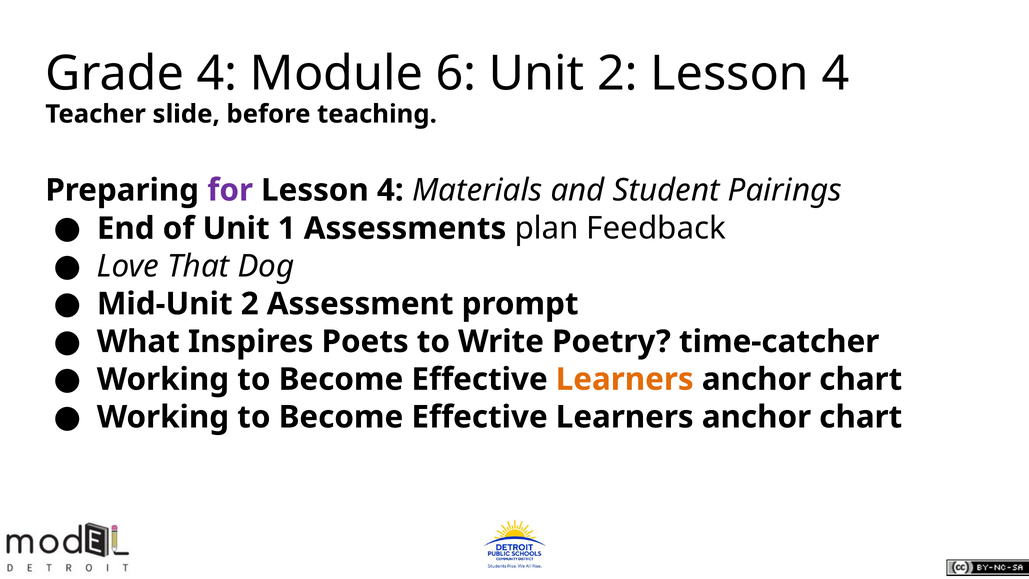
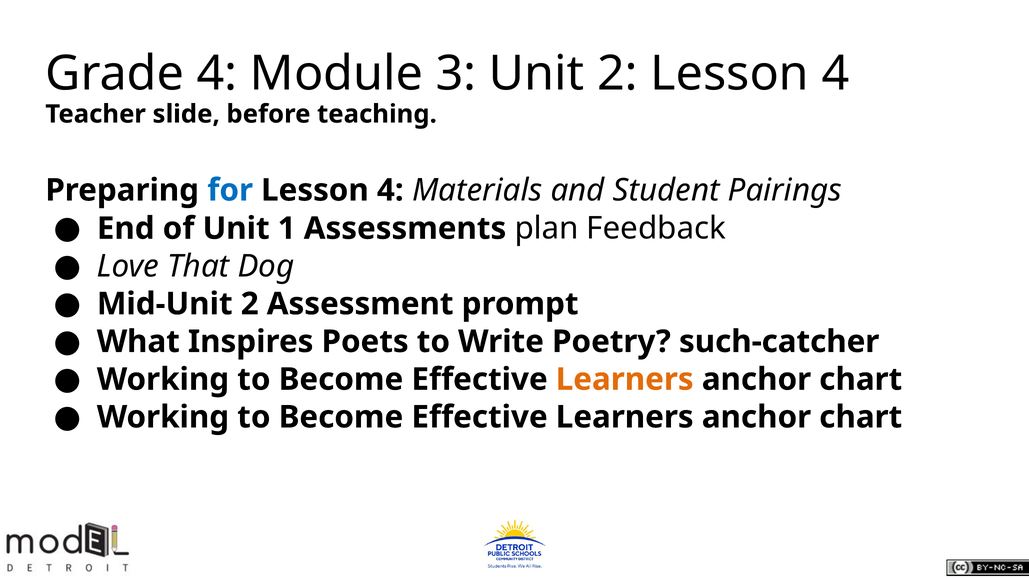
6: 6 -> 3 (456, 74)
for colour: purple -> blue (230, 190)
time-catcher: time-catcher -> such-catcher (779, 342)
